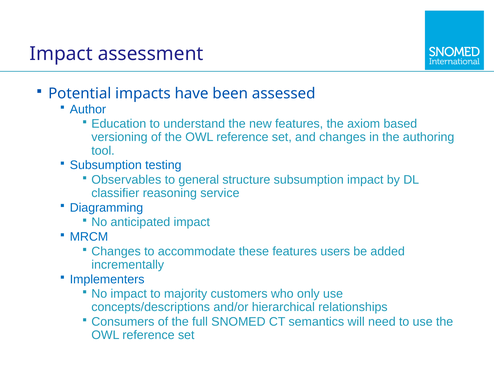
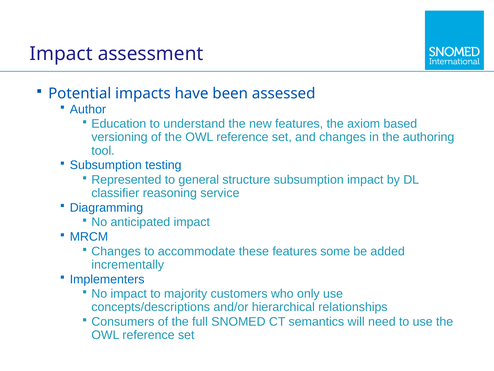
Observables: Observables -> Represented (126, 180)
users: users -> some (335, 251)
